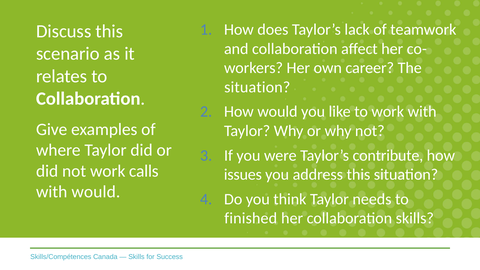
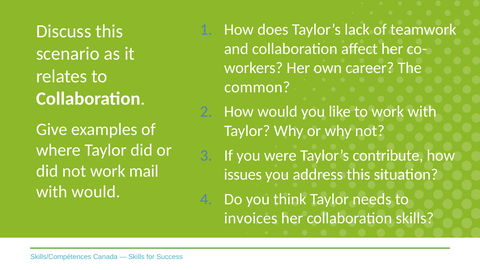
situation: situation -> common (257, 87)
calls: calls -> mail (144, 171)
finished: finished -> invoices (251, 218)
